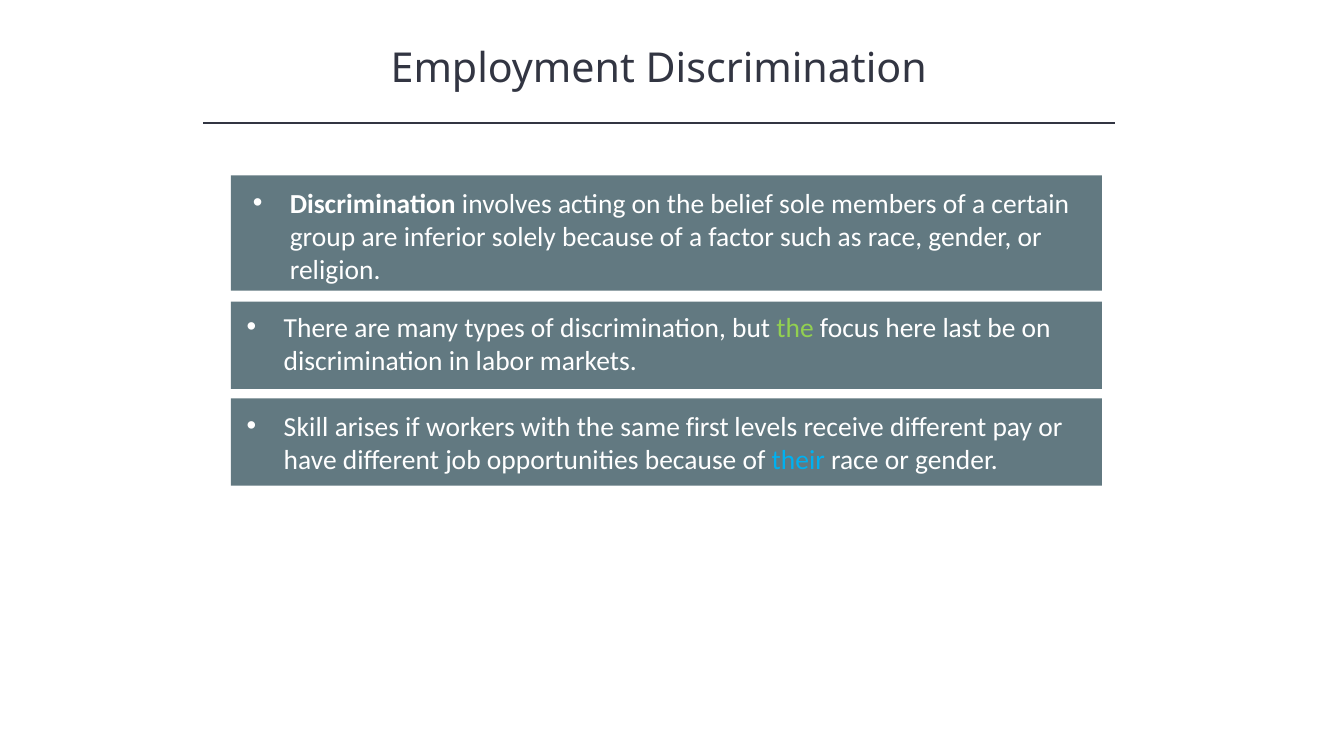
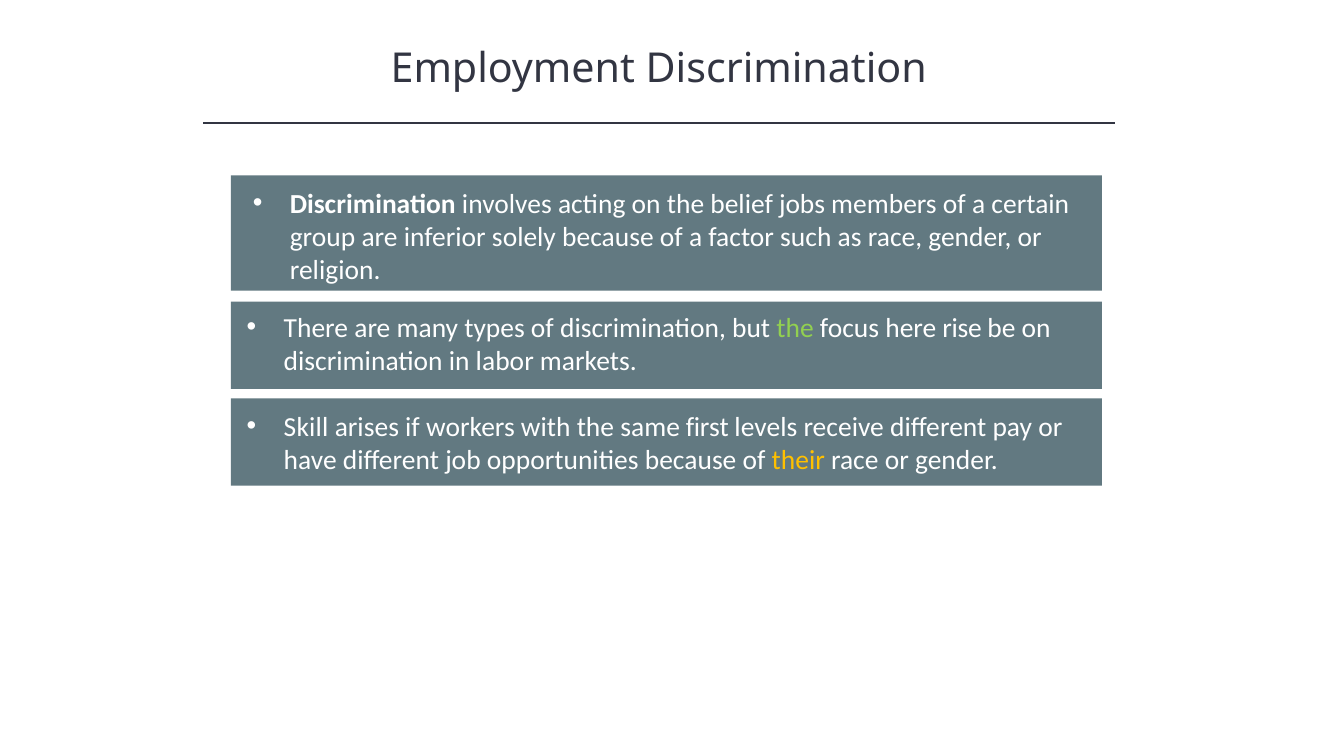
sole: sole -> jobs (802, 204)
last: last -> rise (962, 328)
their colour: light blue -> yellow (798, 460)
